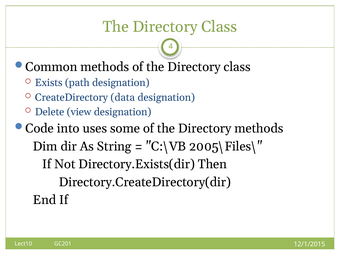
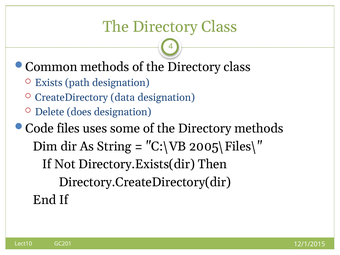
view: view -> does (79, 112)
into: into -> files (68, 128)
